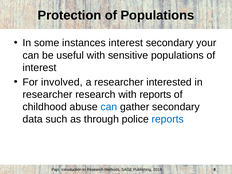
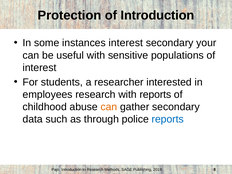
of Populations: Populations -> Introduction (157, 15)
involved: involved -> students (62, 82)
researcher: researcher -> employees (48, 94)
can colour: blue -> orange (109, 107)
